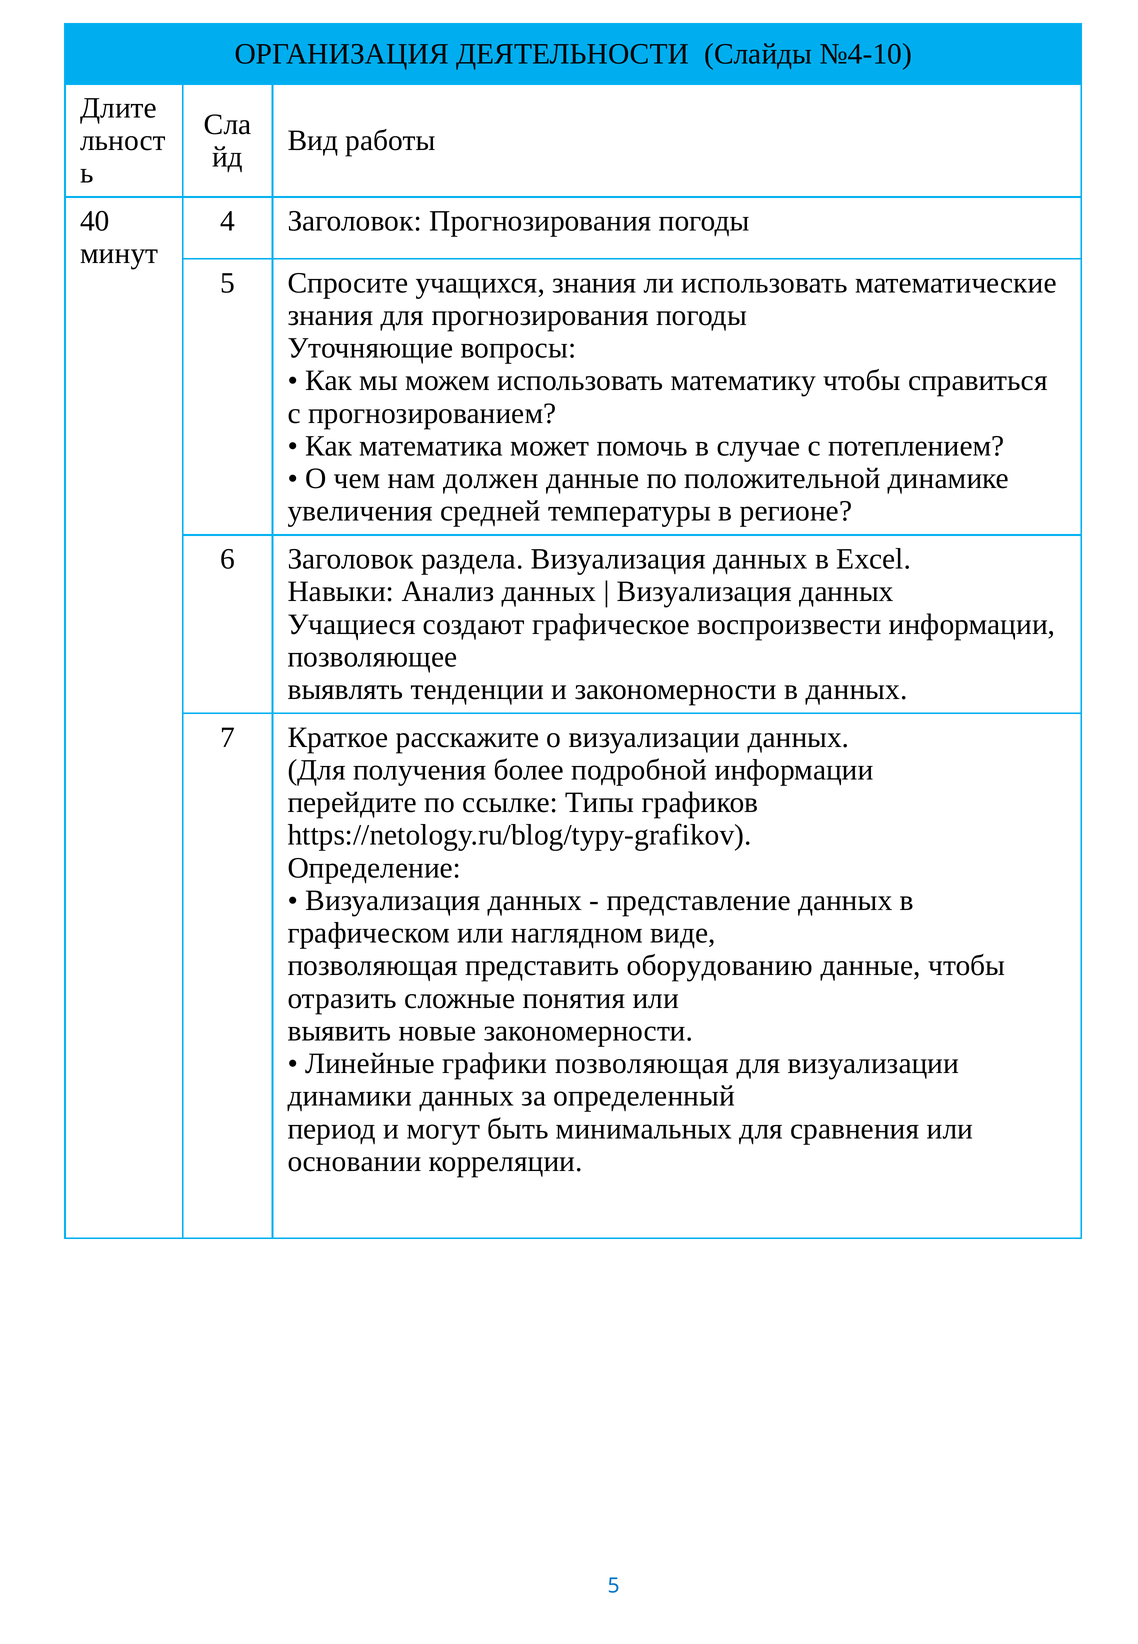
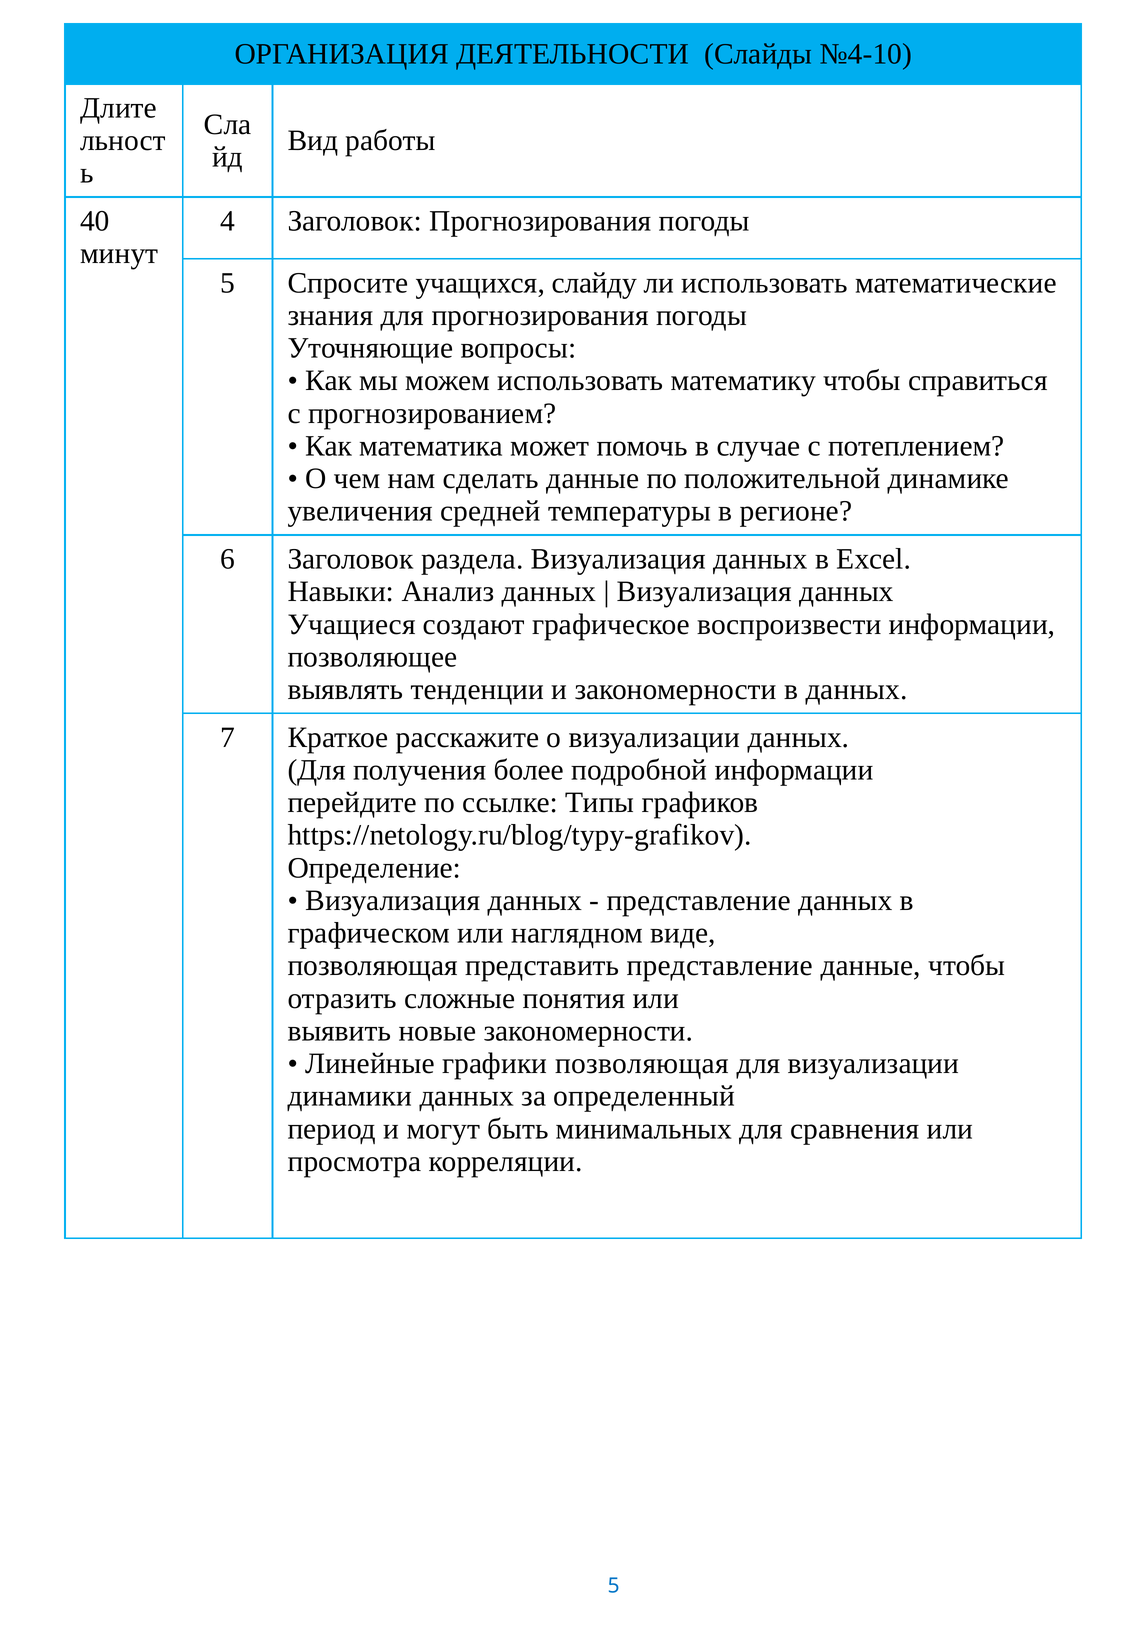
учащихся знания: знания -> слайду (594, 283)
должен: должен -> сделать (491, 478)
представить оборудованию: оборудованию -> представление (720, 966)
основании: основании -> просмотра (354, 1161)
